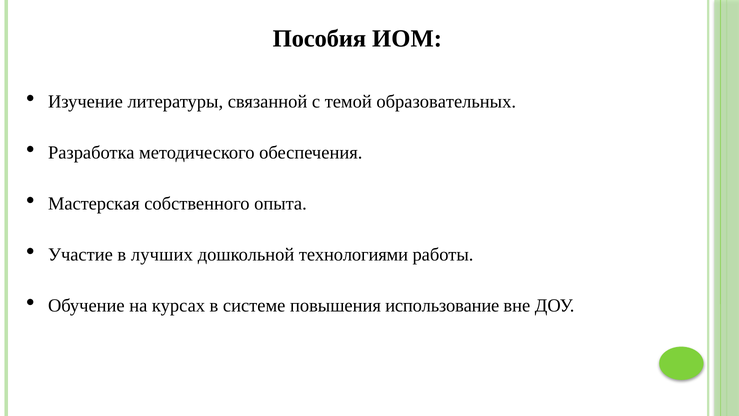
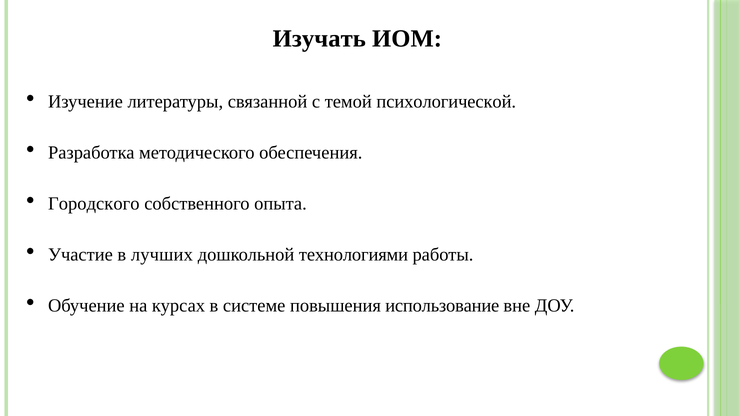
Пособия: Пособия -> Изучать (319, 39)
образовательных: образовательных -> психологической (446, 101)
Мастерская: Мастерская -> Городского (94, 203)
